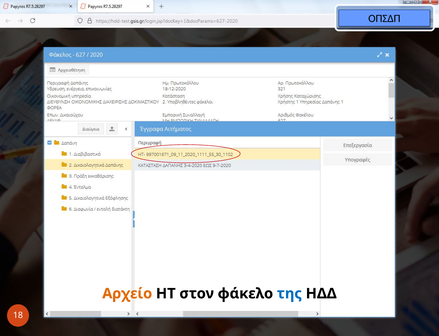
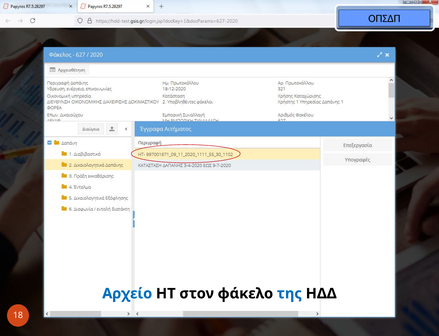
Αρχείο colour: orange -> blue (127, 294)
